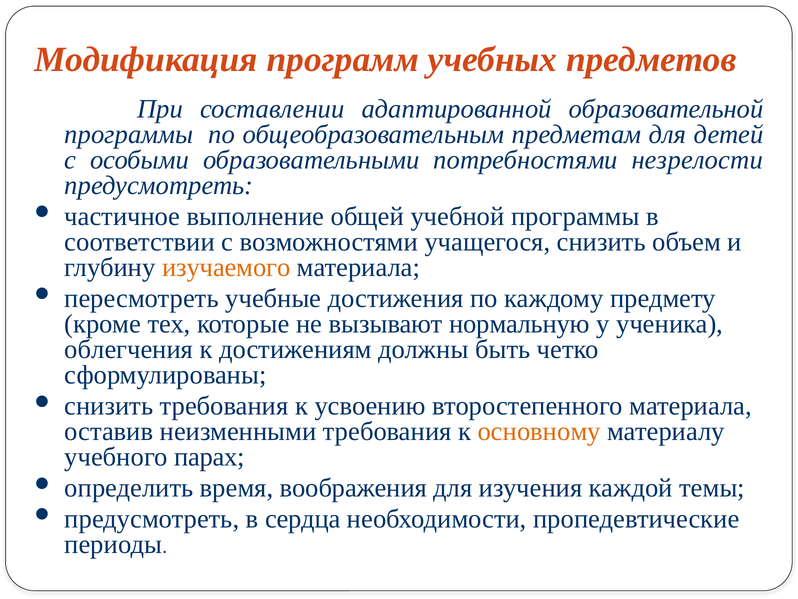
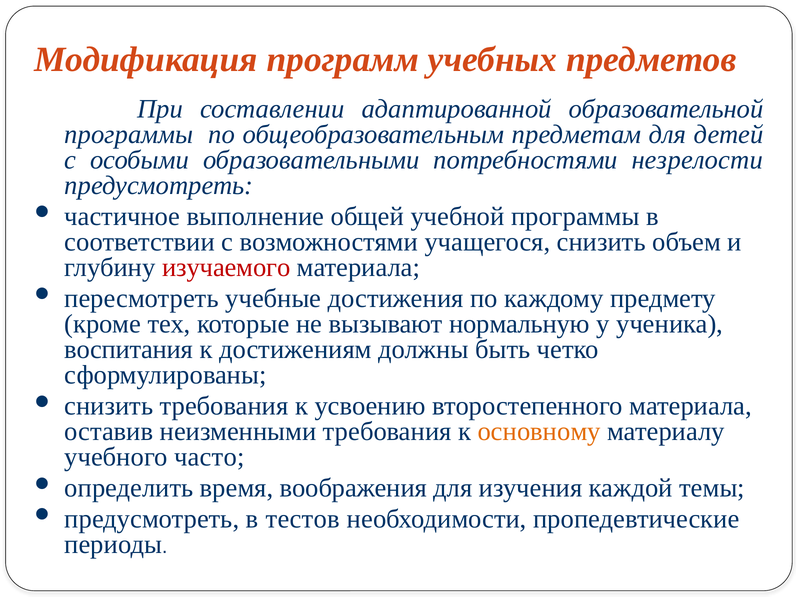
изучаемого colour: orange -> red (226, 267)
облегчения: облегчения -> воспитания (129, 349)
парах: парах -> часто (209, 457)
сердца: сердца -> тестов (303, 518)
